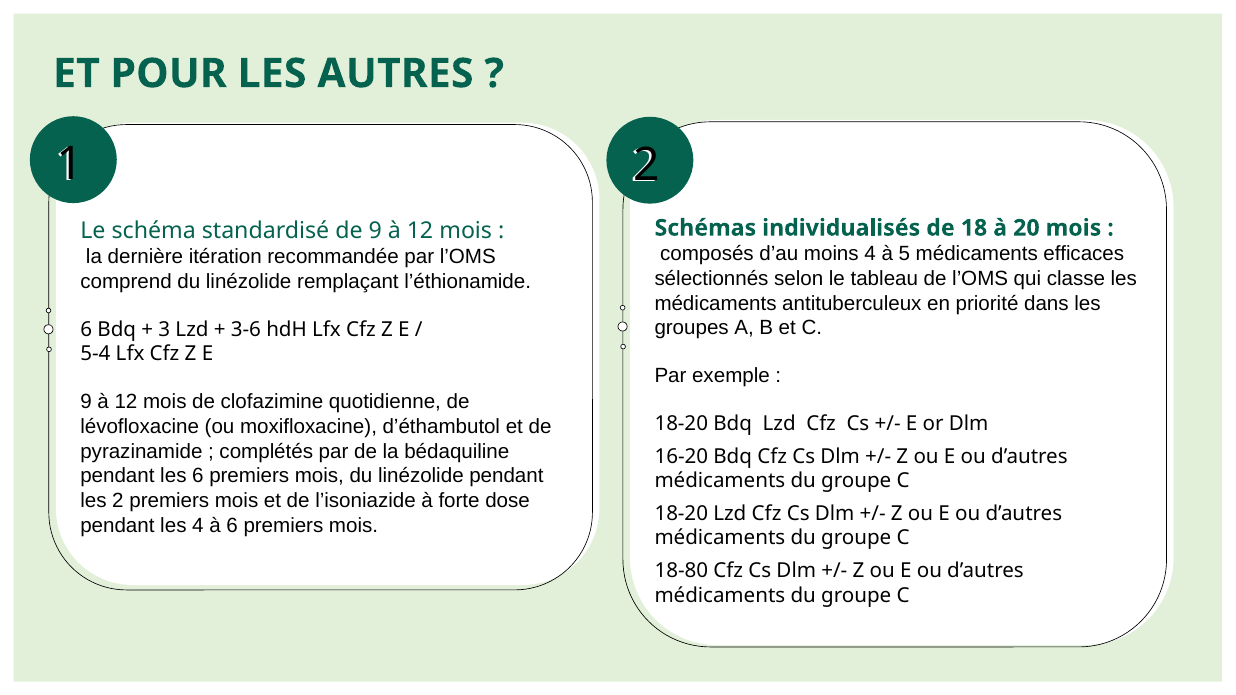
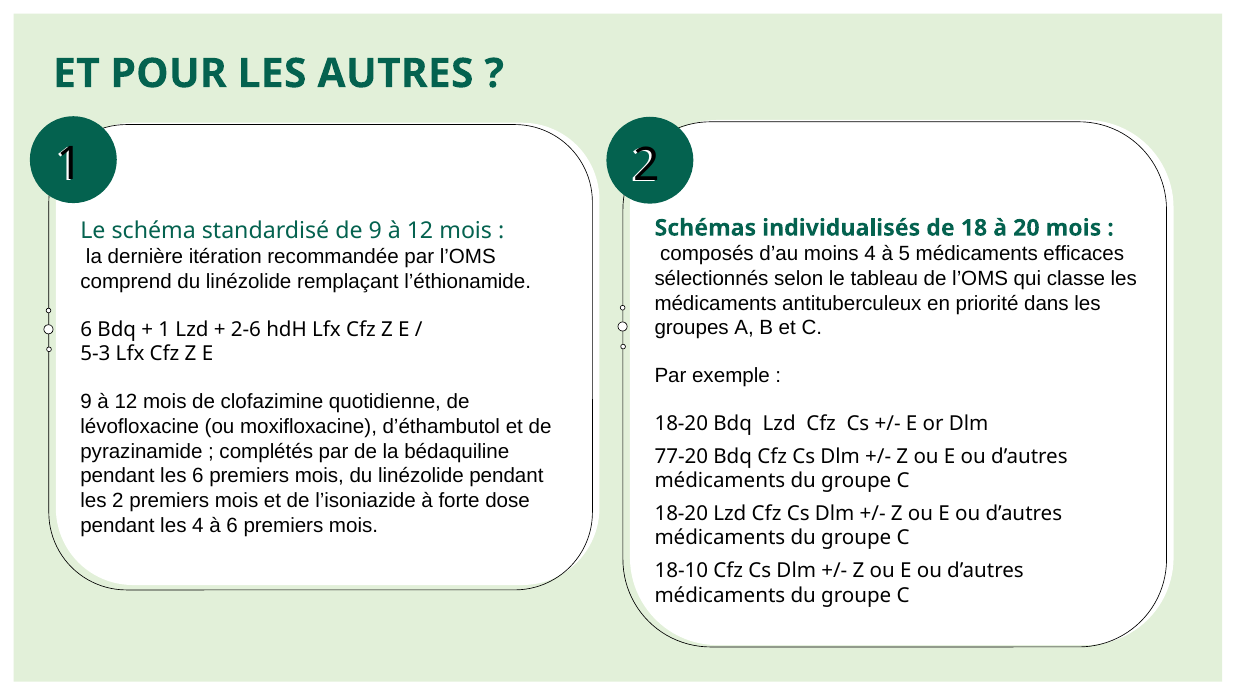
3: 3 -> 1 (164, 330)
3-6: 3-6 -> 2-6 (246, 330)
5-4: 5-4 -> 5-3 (95, 354)
16-20: 16-20 -> 77-20 (681, 456)
18-80: 18-80 -> 18-10 (681, 571)
